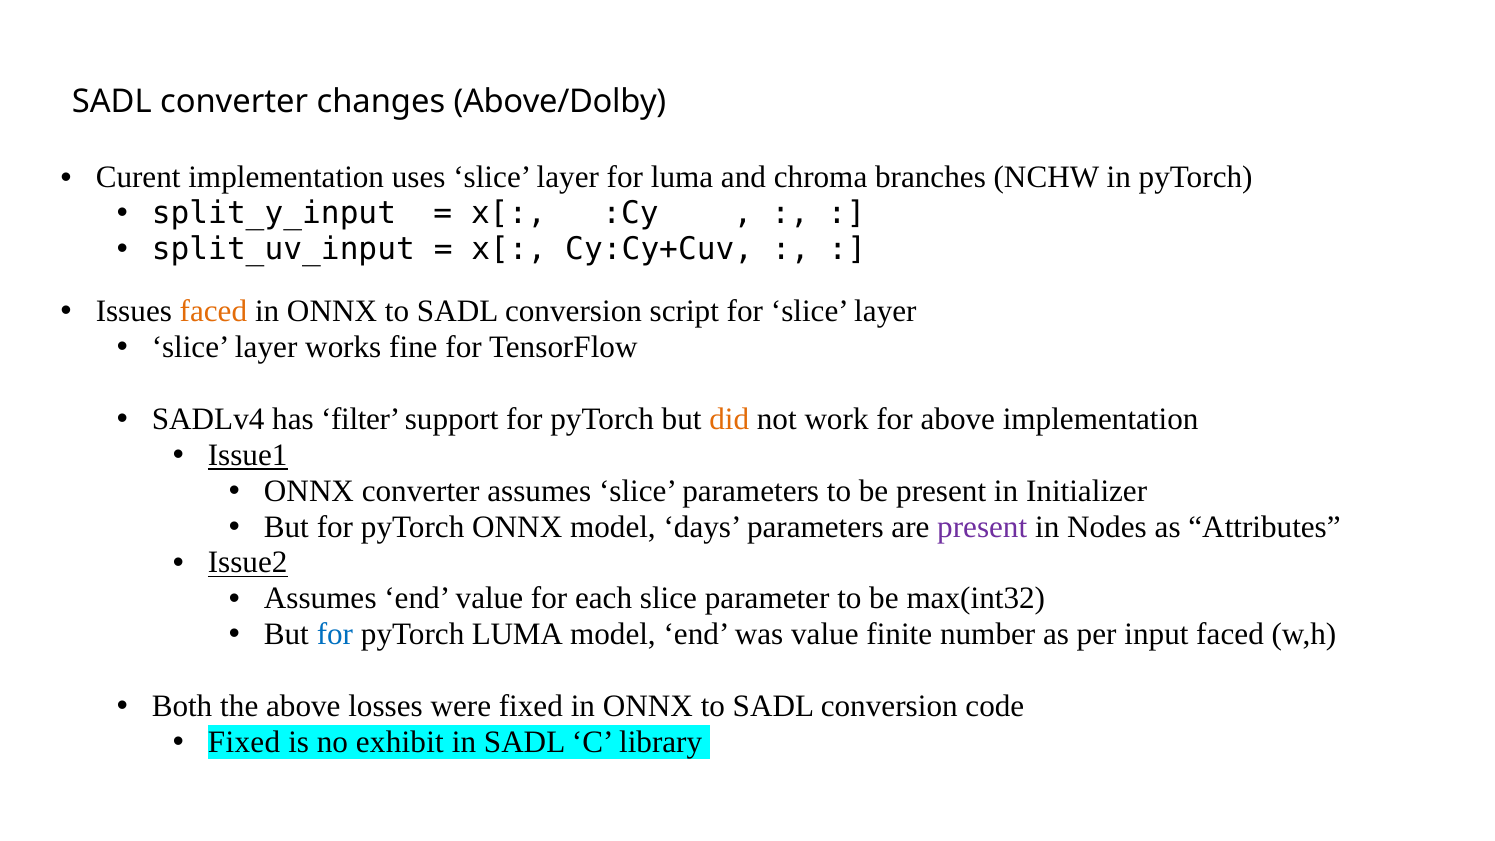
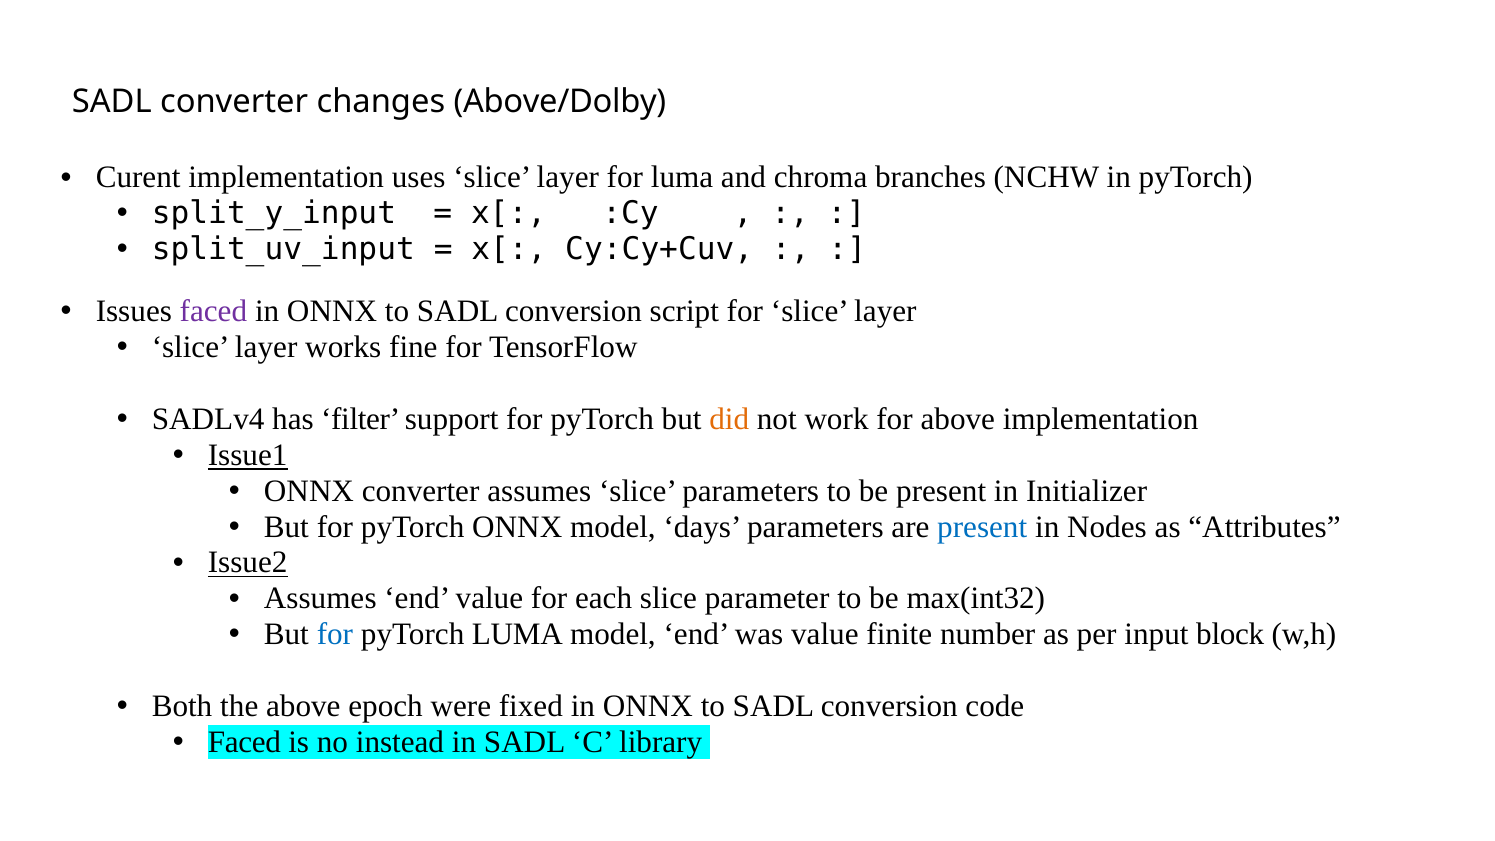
faced colour: orange -> purple (213, 311)
present colour: purple -> blue (982, 527)
input faced: faced -> block (1230, 634)
losses: losses -> epoch (386, 706)
Fixed: Fixed -> Faced (244, 742)
exhibit: exhibit -> instead (400, 742)
